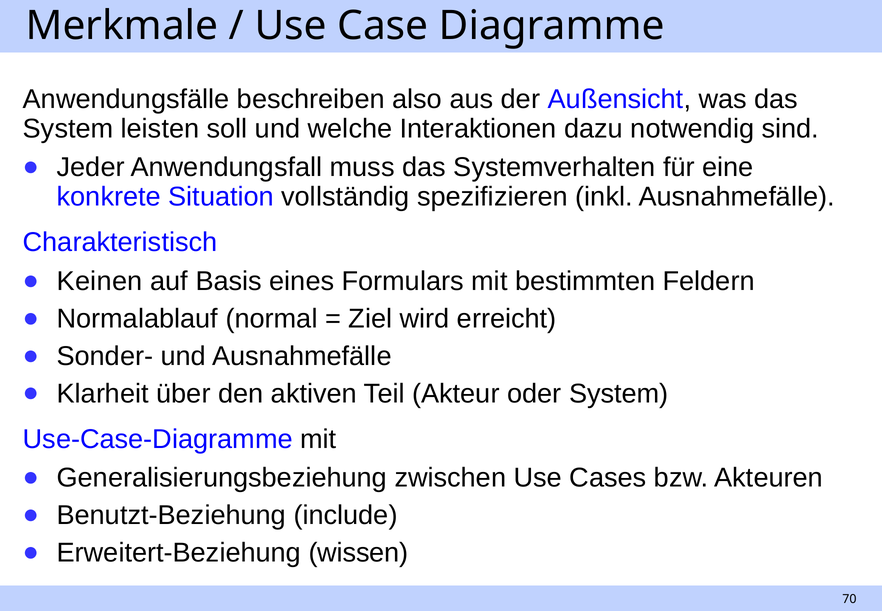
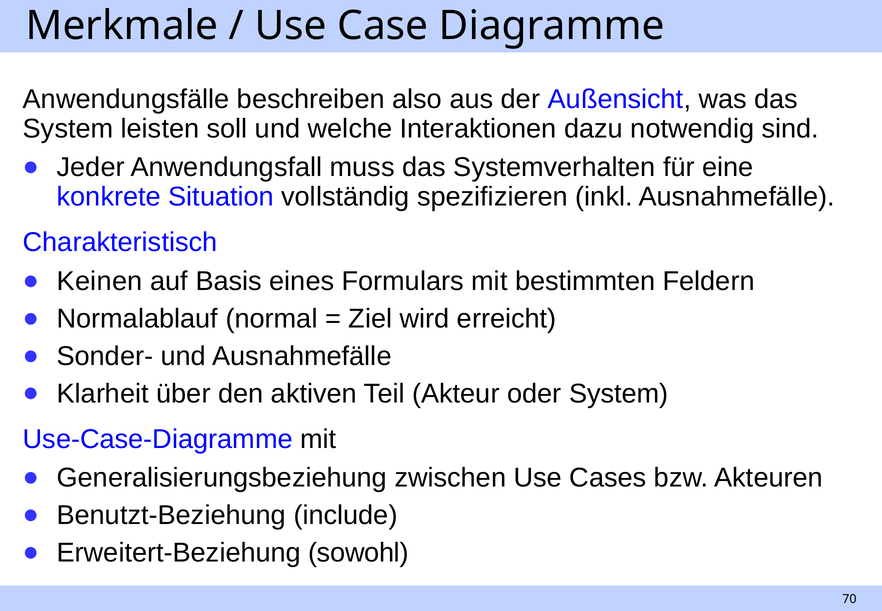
wissen: wissen -> sowohl (358, 553)
